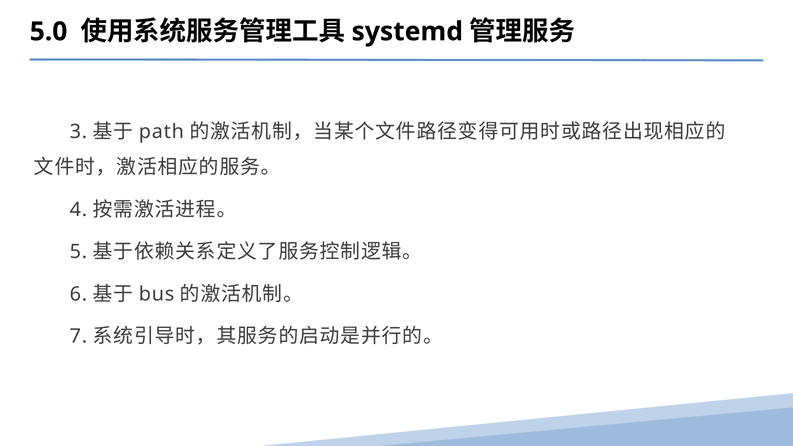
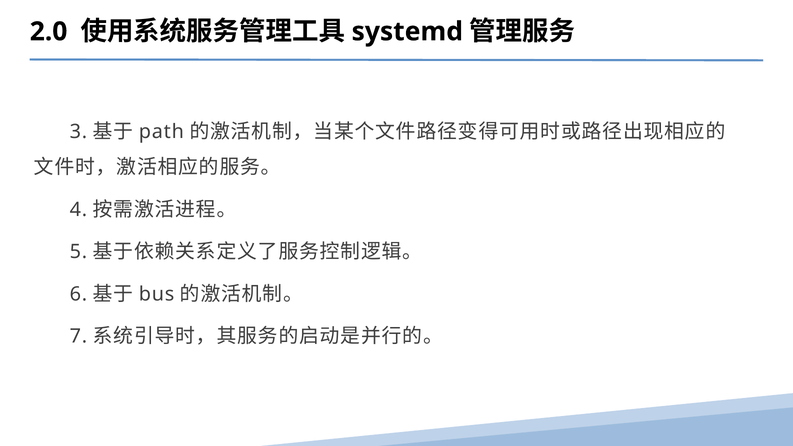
5.0: 5.0 -> 2.0 (49, 32)
